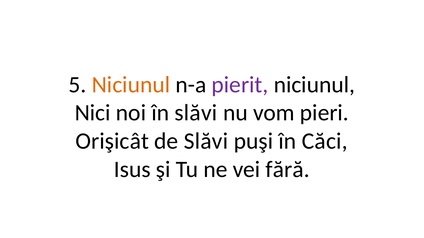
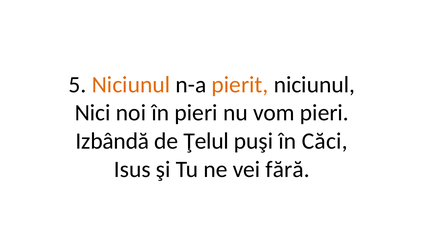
pierit colour: purple -> orange (240, 85)
în slăvi: slăvi -> pieri (196, 113)
Orişicât: Orişicât -> Izbândă (112, 141)
de Slăvi: Slăvi -> Ţelul (206, 141)
